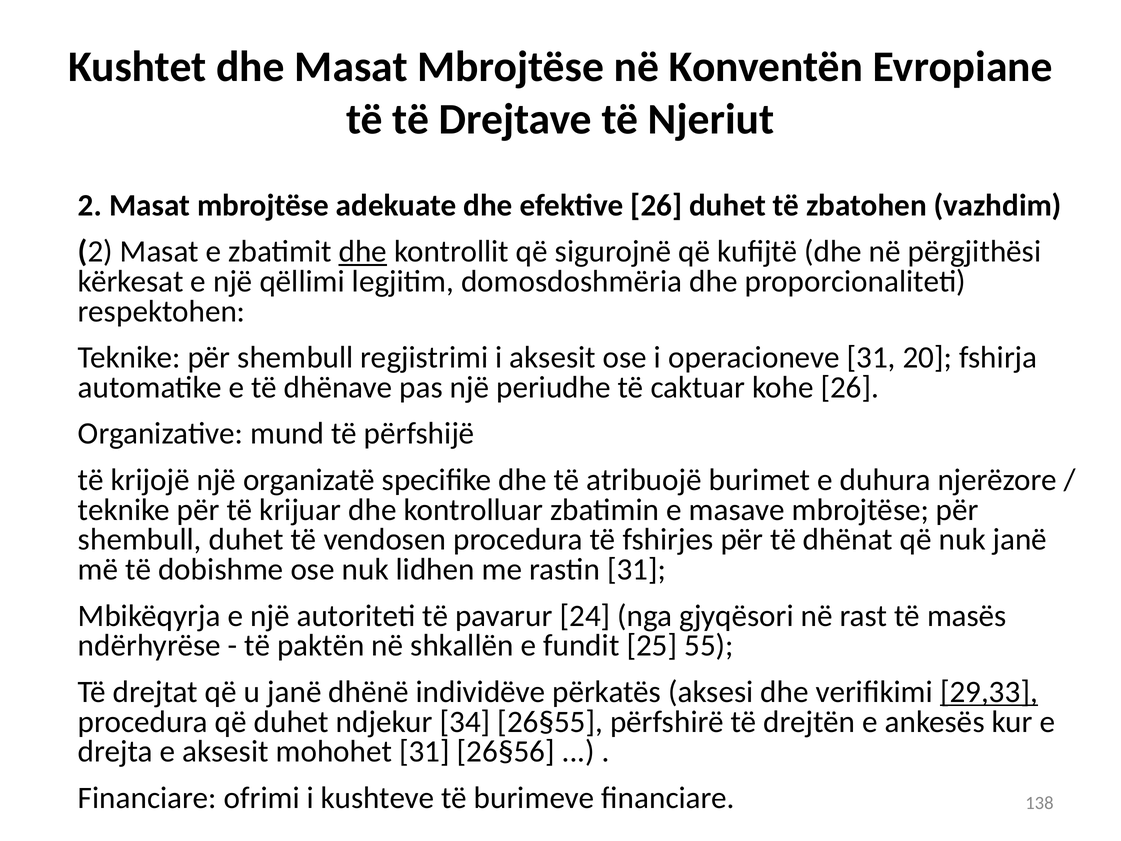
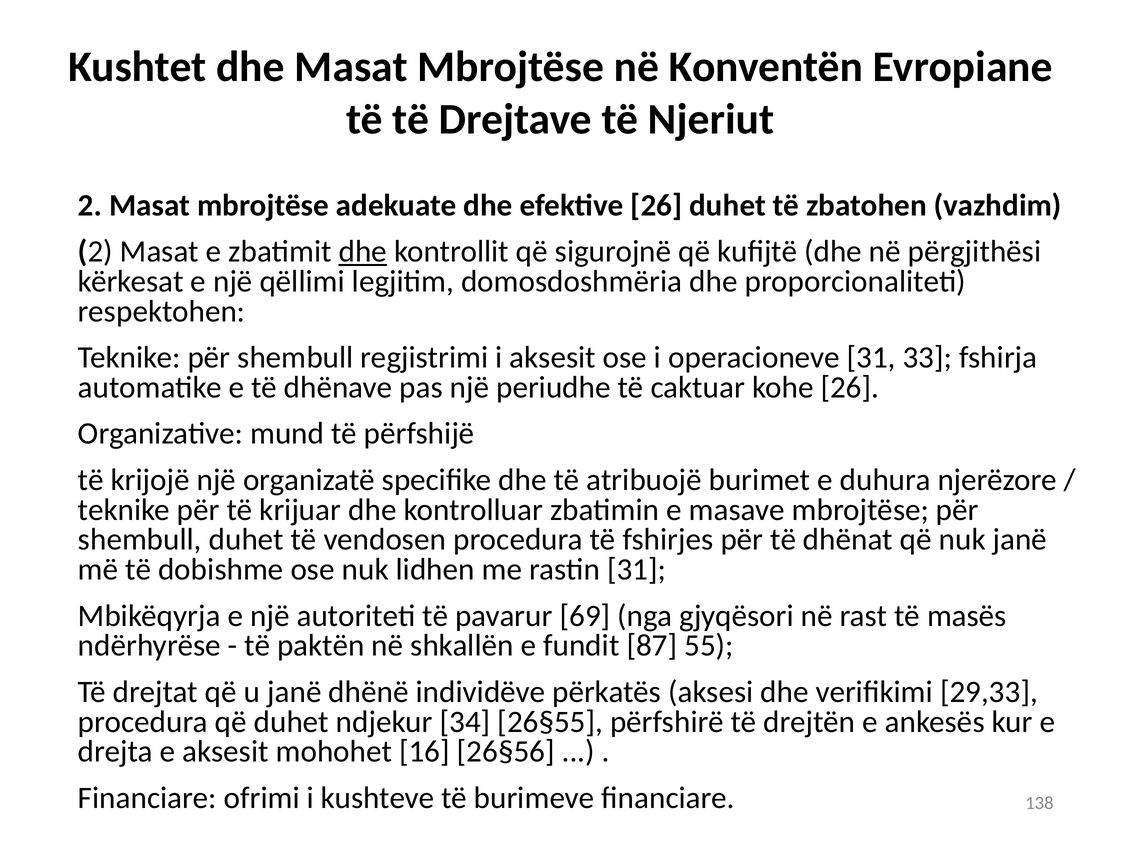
20: 20 -> 33 (927, 357)
24: 24 -> 69 (585, 616)
25: 25 -> 87 (652, 645)
29,33 underline: present -> none (989, 692)
mohohet 31: 31 -> 16 (424, 751)
